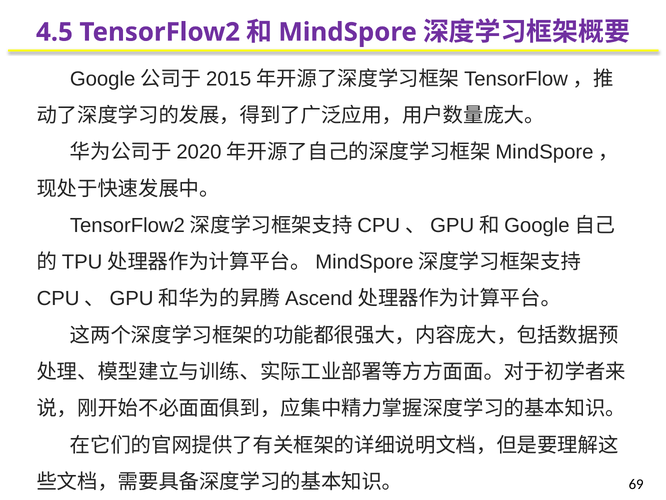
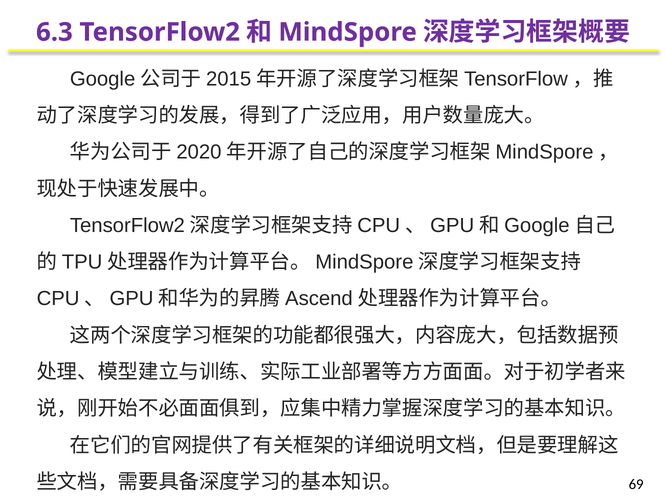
4.5: 4.5 -> 6.3 (54, 32)
